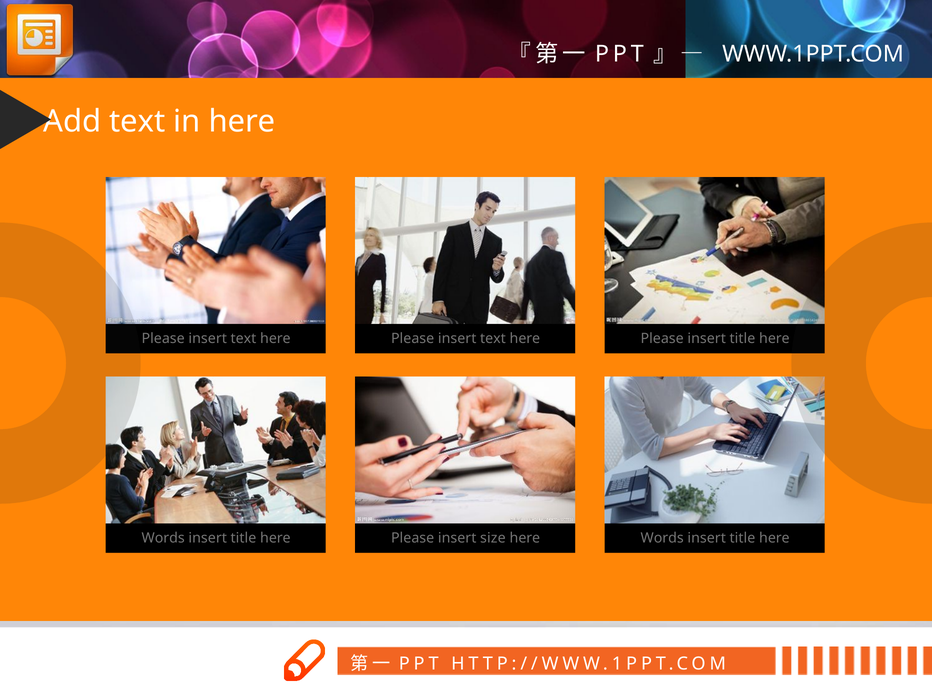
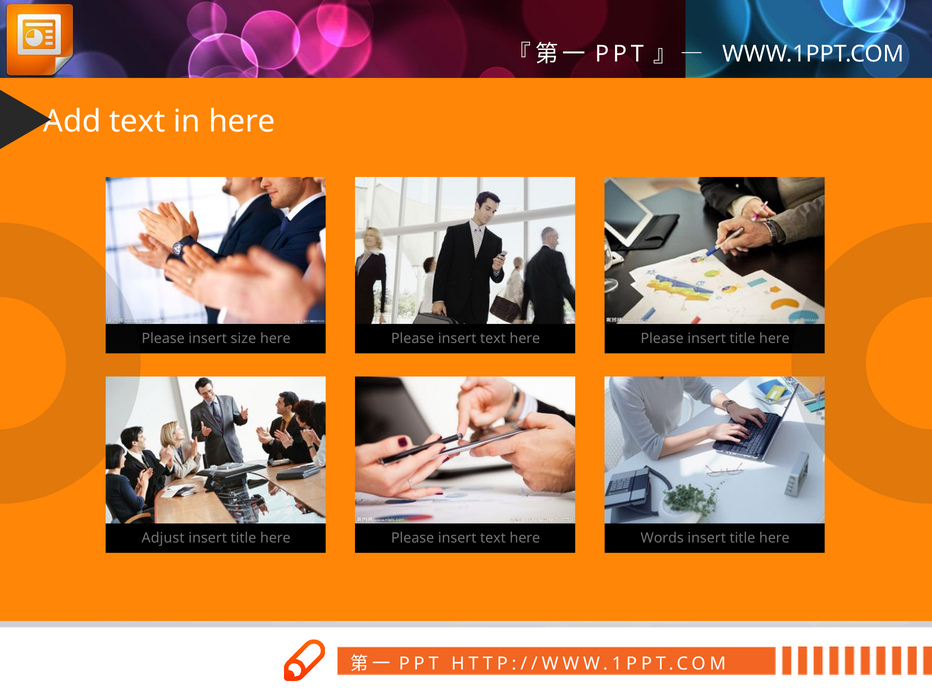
text: text -> size (243, 339)
Words: Words -> Adjust (163, 538)
size: size -> text (493, 538)
